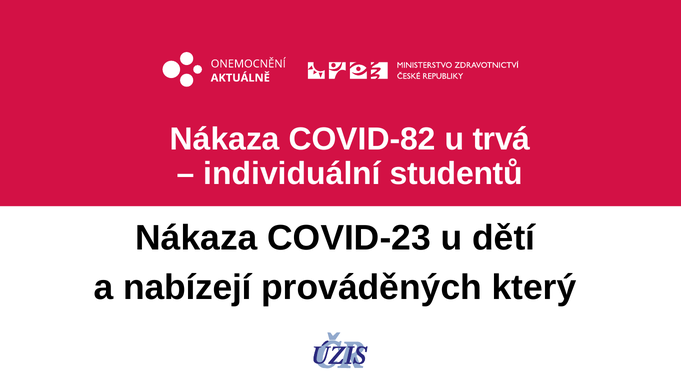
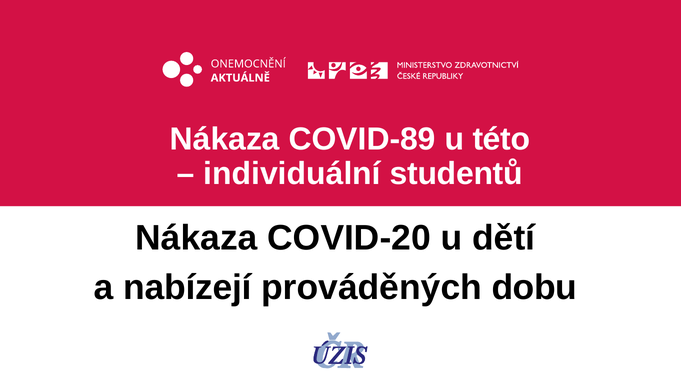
COVID-82: COVID-82 -> COVID-89 (362, 139)
trvá: trvá -> této (501, 139)
COVID-23: COVID-23 -> COVID-20 (349, 238)
který: který -> dobu (534, 288)
